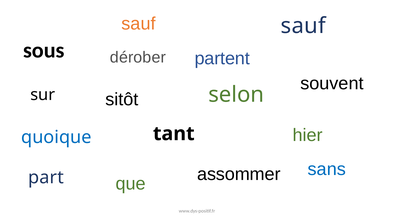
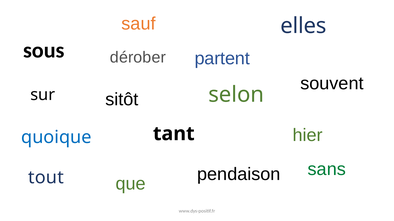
sauf: sauf -> elles (303, 26)
sans colour: blue -> green (327, 170)
assommer: assommer -> pendaison (239, 175)
part: part -> tout (46, 178)
